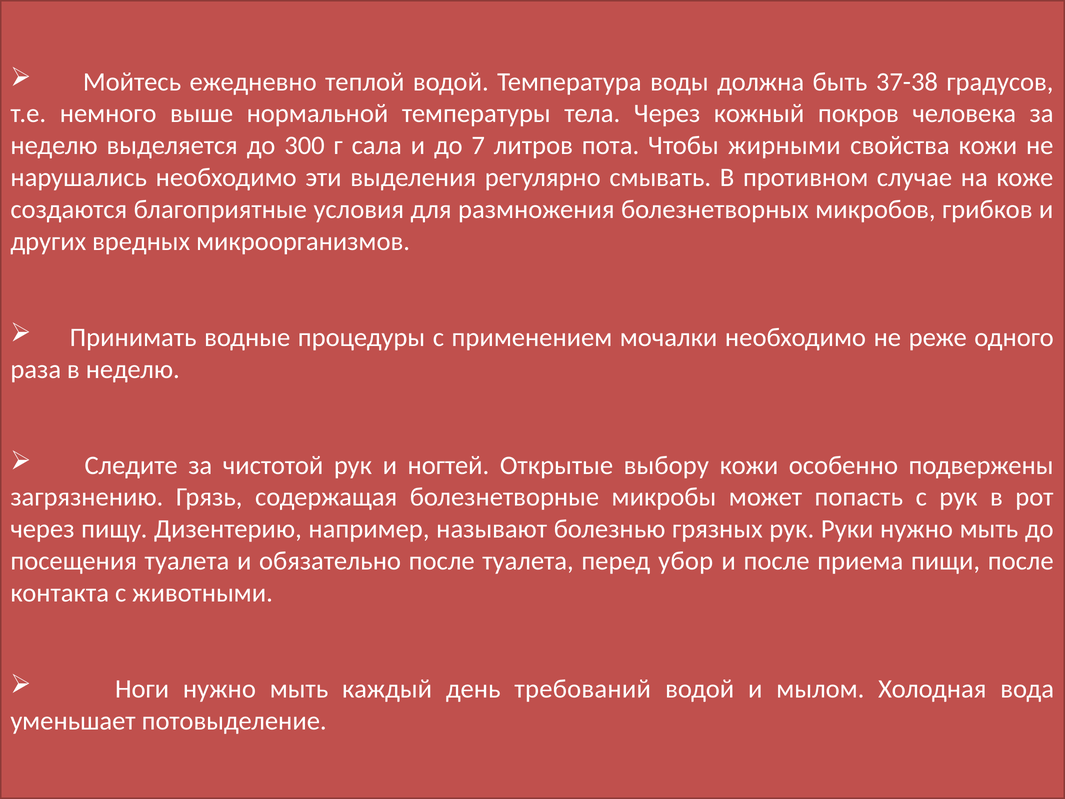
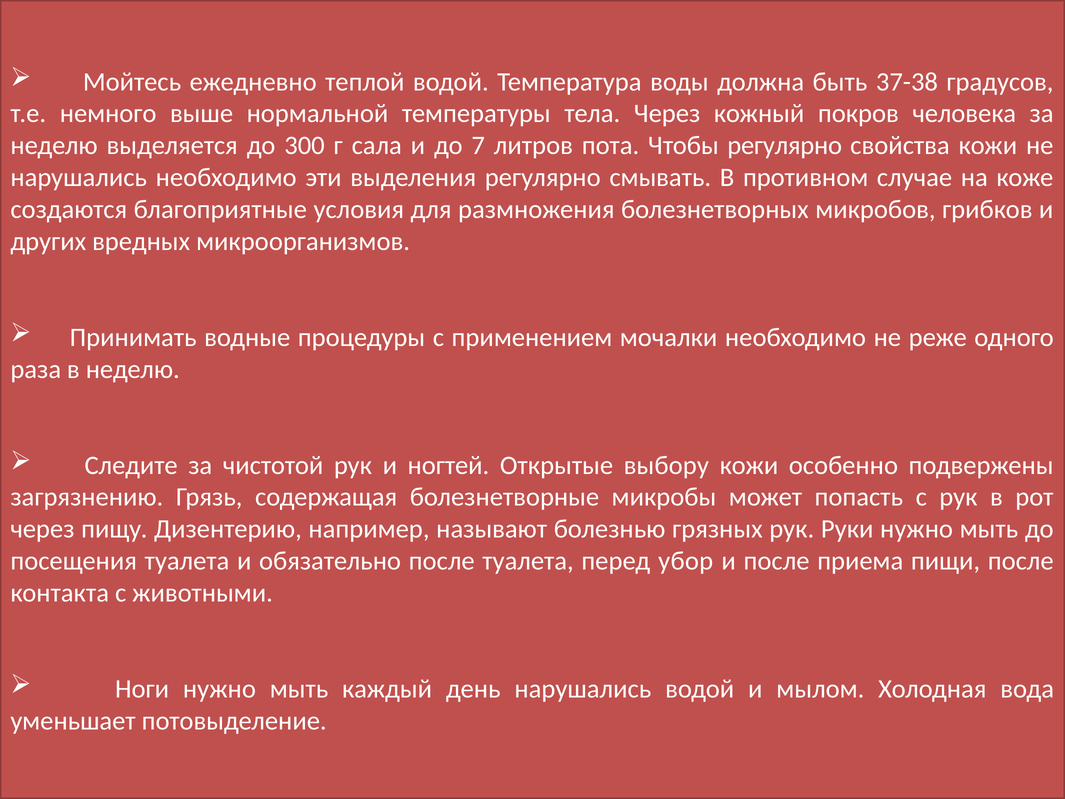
Чтобы жирными: жирными -> регулярно (785, 146)
день требований: требований -> нарушались (583, 689)
